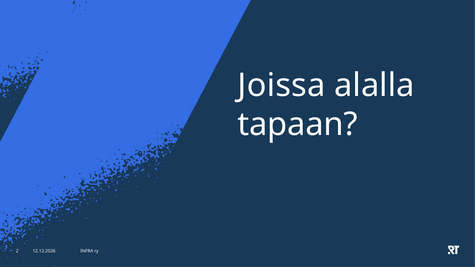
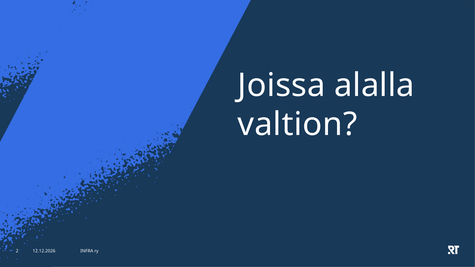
tapaan: tapaan -> valtion (297, 125)
